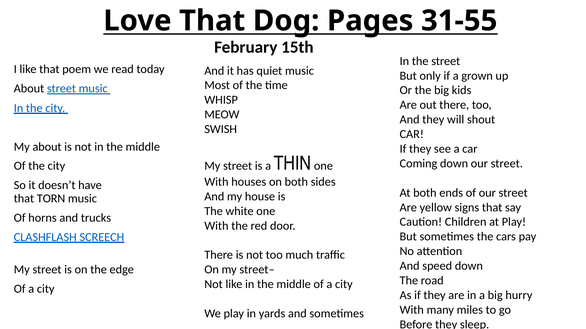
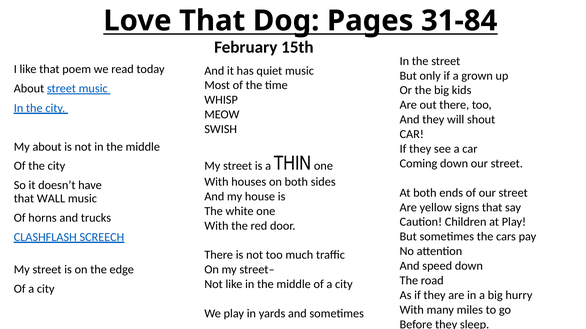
31-55: 31-55 -> 31-84 (459, 21)
TORN: TORN -> WALL (51, 199)
